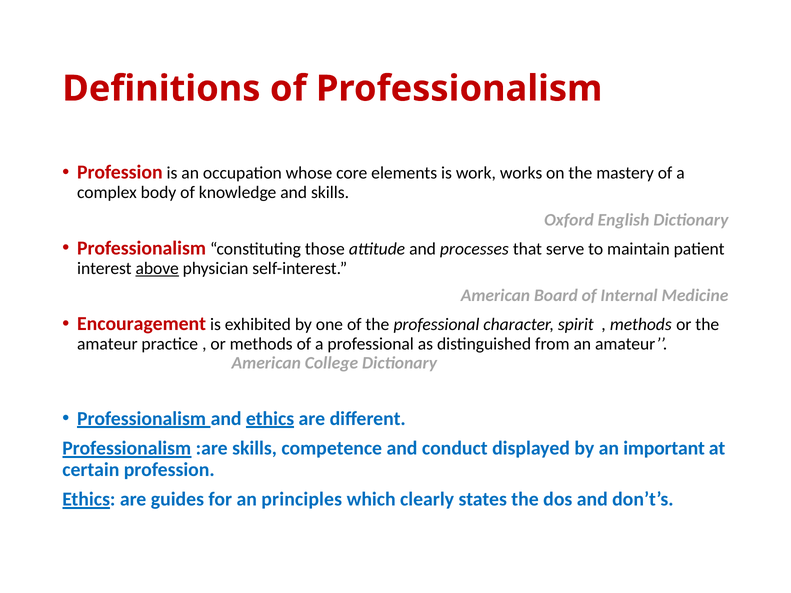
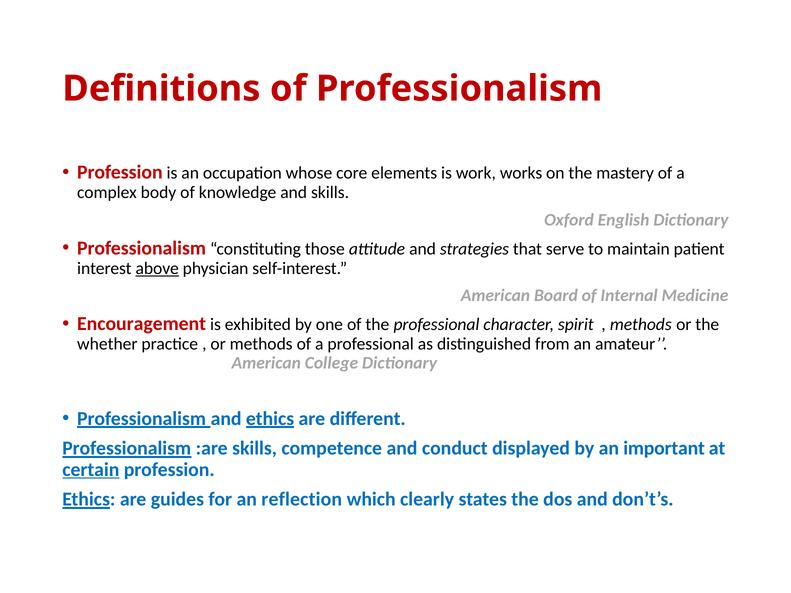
processes: processes -> strategies (474, 249)
amateur: amateur -> whether (107, 344)
certain underline: none -> present (91, 470)
principles: principles -> reflection (302, 499)
